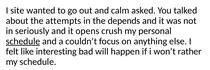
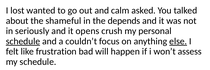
site: site -> lost (17, 11)
attempts: attempts -> shameful (63, 21)
else underline: none -> present (178, 41)
interesting: interesting -> frustration (56, 51)
rather: rather -> assess (190, 51)
